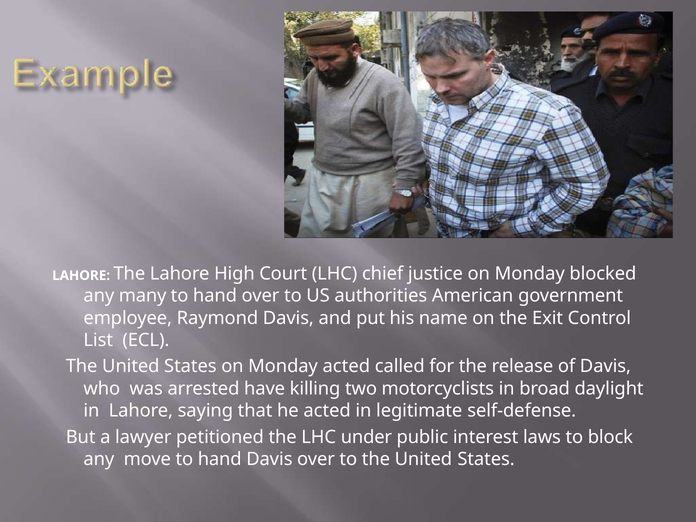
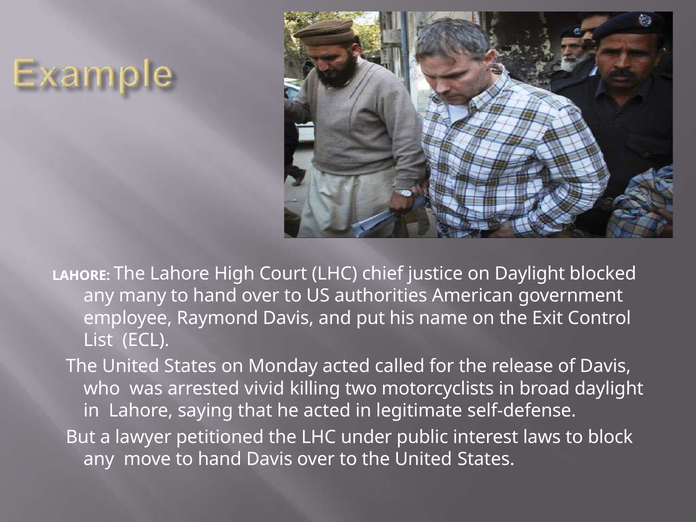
justice on Monday: Monday -> Daylight (530, 274)
have: have -> vivid (264, 388)
